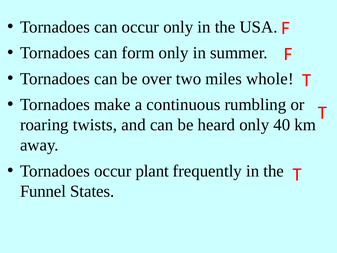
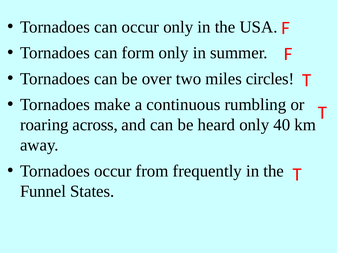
whole: whole -> circles (270, 79)
twists: twists -> across (95, 125)
plant: plant -> from (152, 171)
